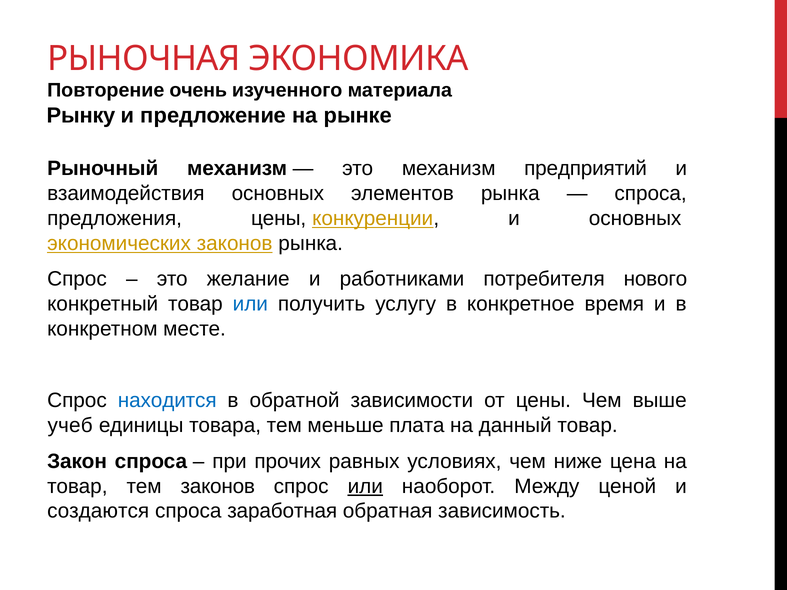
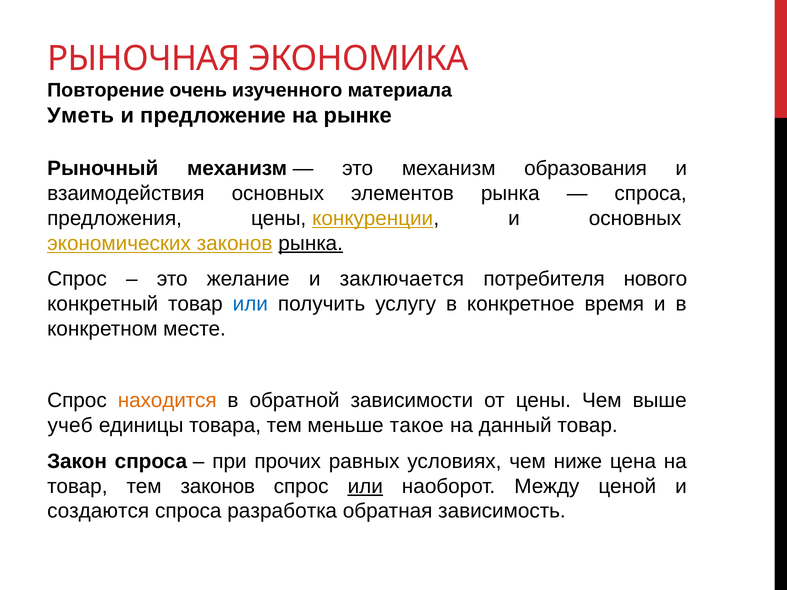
Рынку: Рынку -> Уметь (81, 116)
предприятий: предприятий -> образования (586, 169)
рынка underline: none -> present (311, 243)
работниками: работниками -> заключается (402, 279)
находится colour: blue -> orange (167, 401)
плата: плата -> такое (417, 426)
заработная: заработная -> разработка (282, 511)
